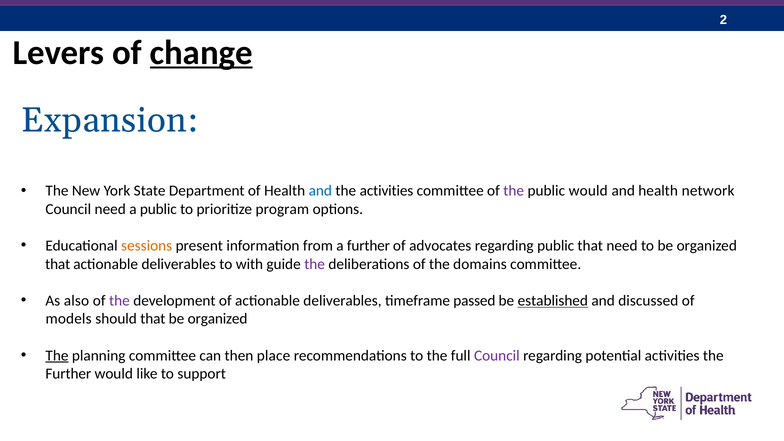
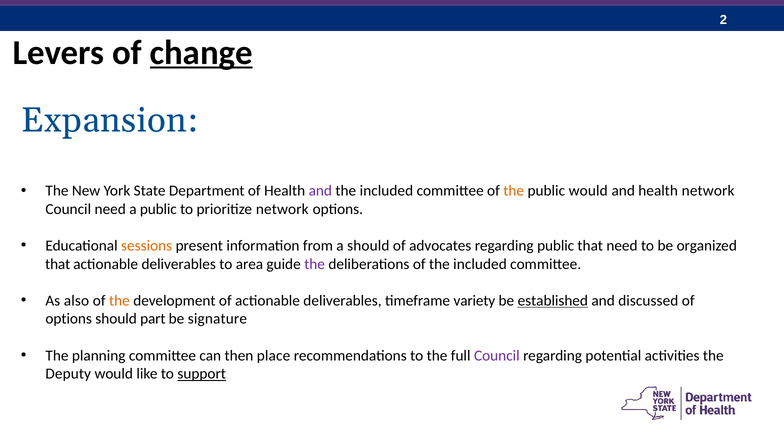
and colour: blue -> purple (320, 191)
activities: activities -> included (386, 191)
the colour: purple -> orange (514, 191)
prioritize program: program -> network (282, 209)
a further: further -> should (368, 246)
with: with -> area (249, 264)
of the domains: domains -> included (480, 264)
the colour: purple -> orange (119, 301)
passed: passed -> variety (474, 301)
models: models -> options (69, 319)
should that: that -> part (153, 319)
organized: organized -> signature (217, 319)
The underline: present -> none (57, 356)
Further: Further -> Deputy (68, 374)
support underline: none -> present (202, 374)
